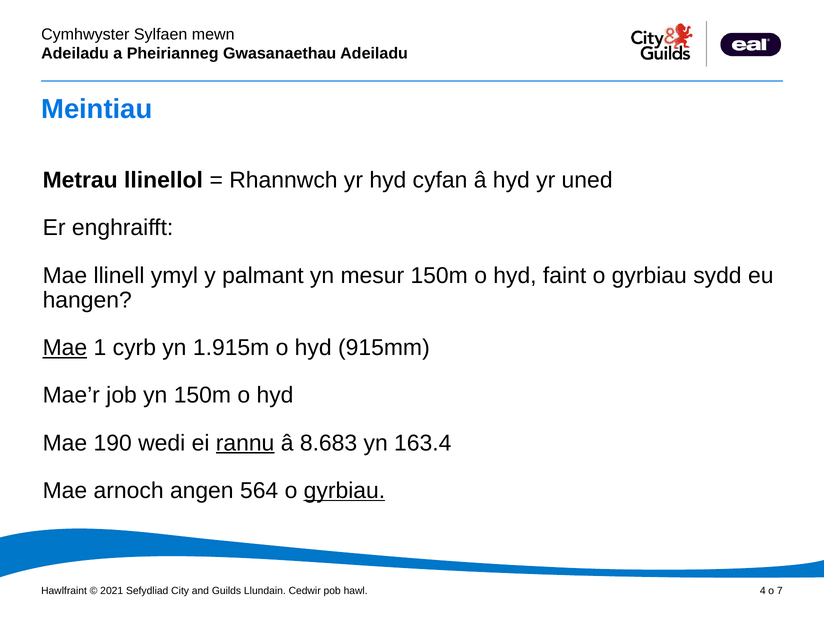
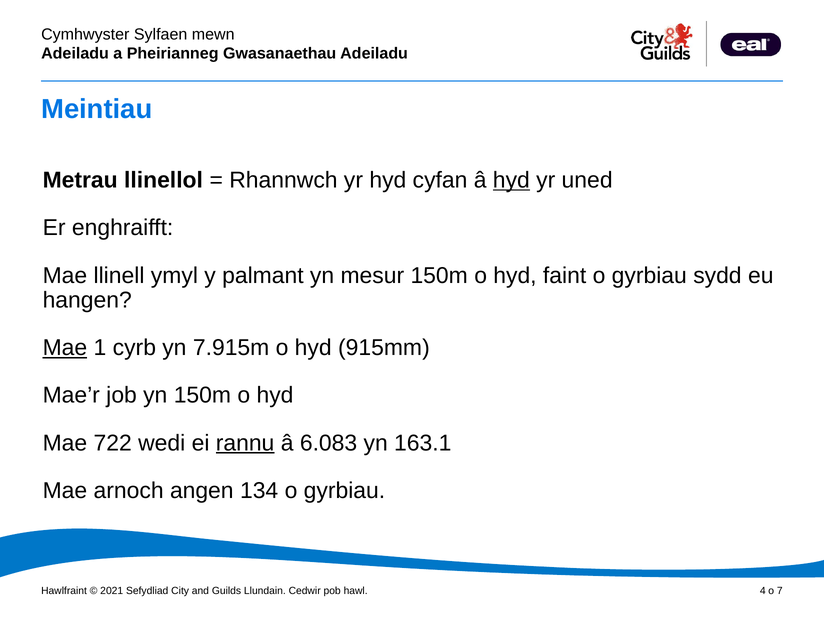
hyd underline: none -> present (511, 180)
1.915m: 1.915m -> 7.915m (231, 348)
190: 190 -> 722 (113, 443)
8.683: 8.683 -> 6.083 (329, 443)
163.4: 163.4 -> 163.1 (423, 443)
564: 564 -> 134 (259, 491)
gyrbiau underline: present -> none (344, 491)
